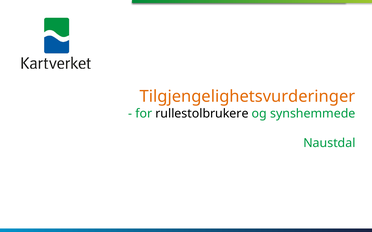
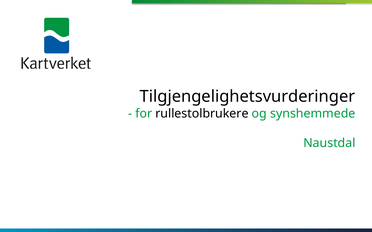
Tilgjengelighetsvurderinger colour: orange -> black (247, 97)
